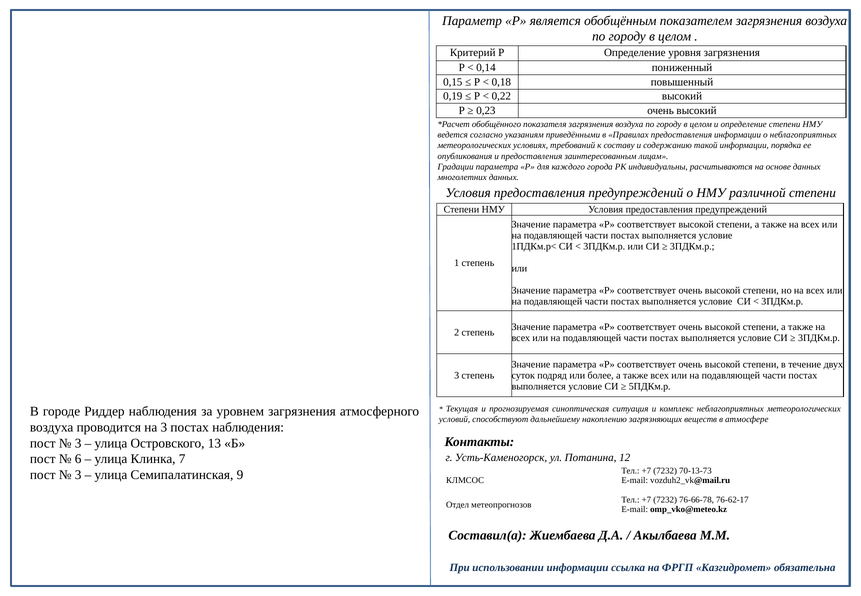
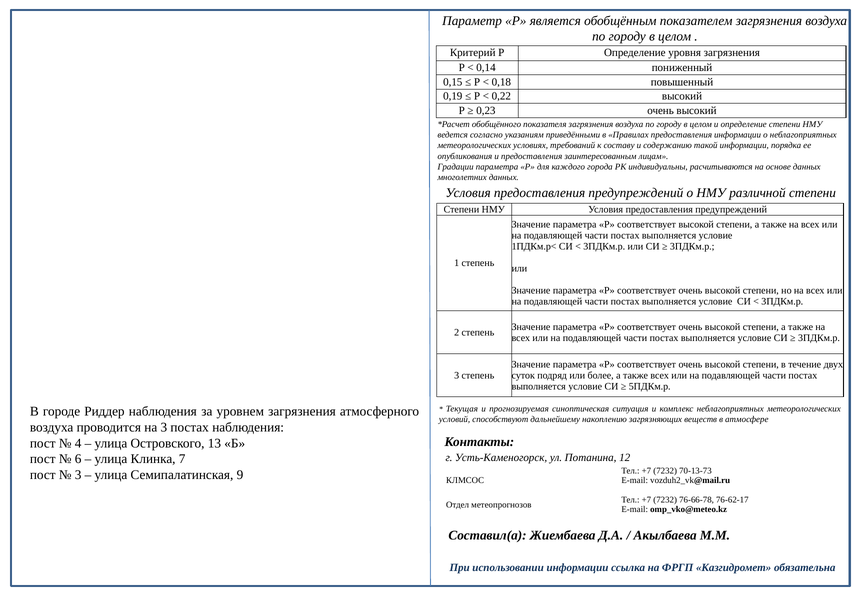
3: 3 -> 4 (78, 443)
